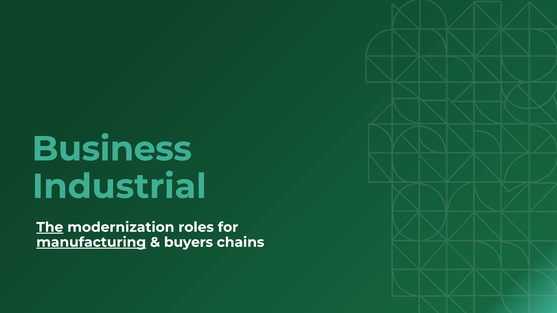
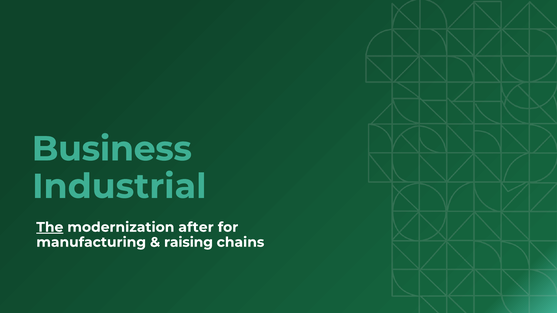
roles: roles -> after (196, 227)
manufacturing underline: present -> none (91, 242)
buyers: buyers -> raising (188, 242)
